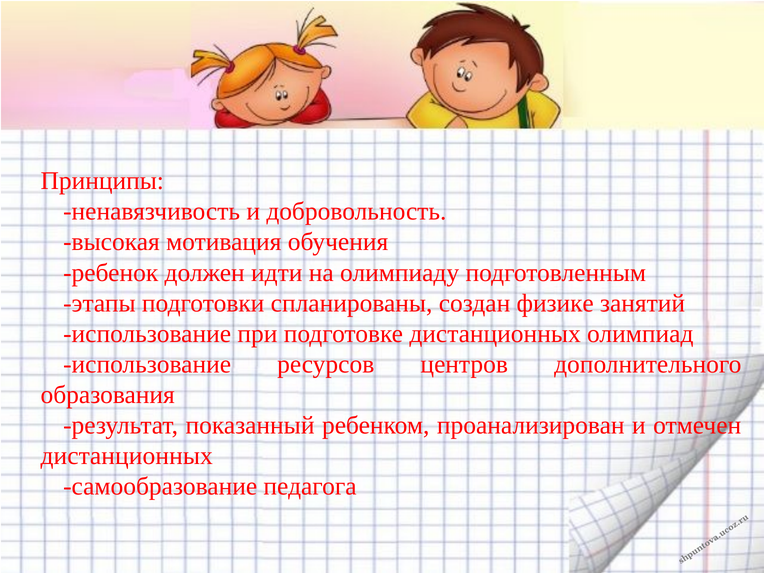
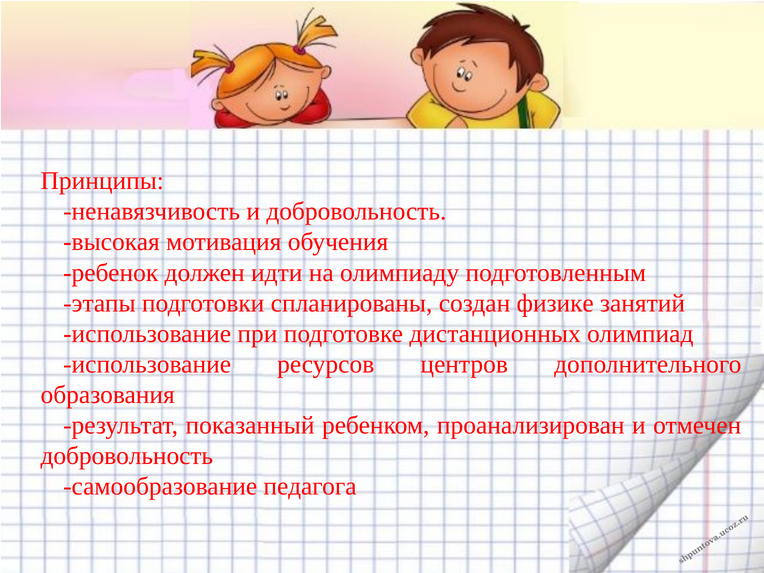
дистанционных: дистанционных -> добровольность (127, 456)
